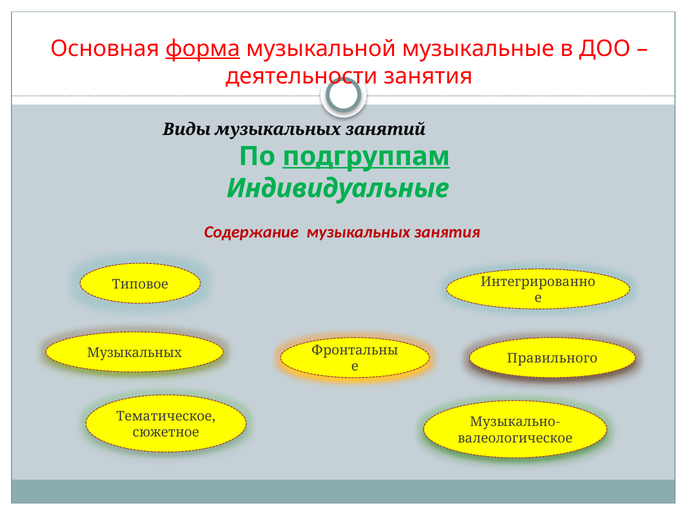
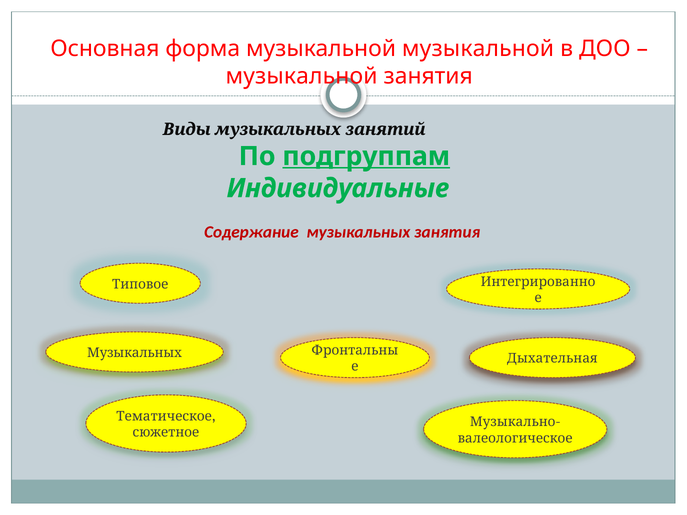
форма underline: present -> none (203, 49)
музыкальной музыкальные: музыкальные -> музыкальной (478, 49)
деятельности: деятельности -> музыкальной (302, 76)
Правильного: Правильного -> Дыхательная (552, 359)
